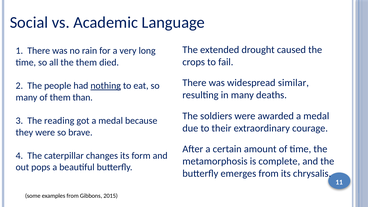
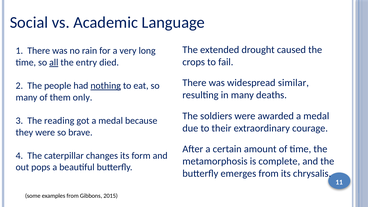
all underline: none -> present (54, 62)
the them: them -> entry (86, 62)
than: than -> only (83, 97)
